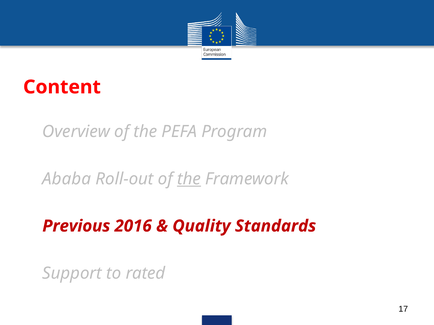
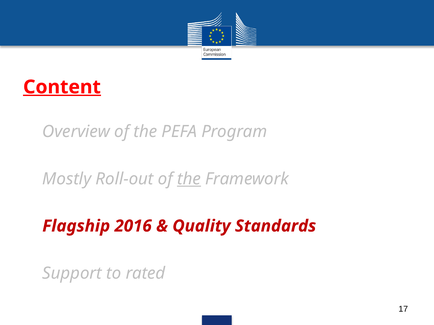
Content underline: none -> present (62, 87)
Ababa: Ababa -> Mostly (67, 179)
Previous: Previous -> Flagship (76, 226)
